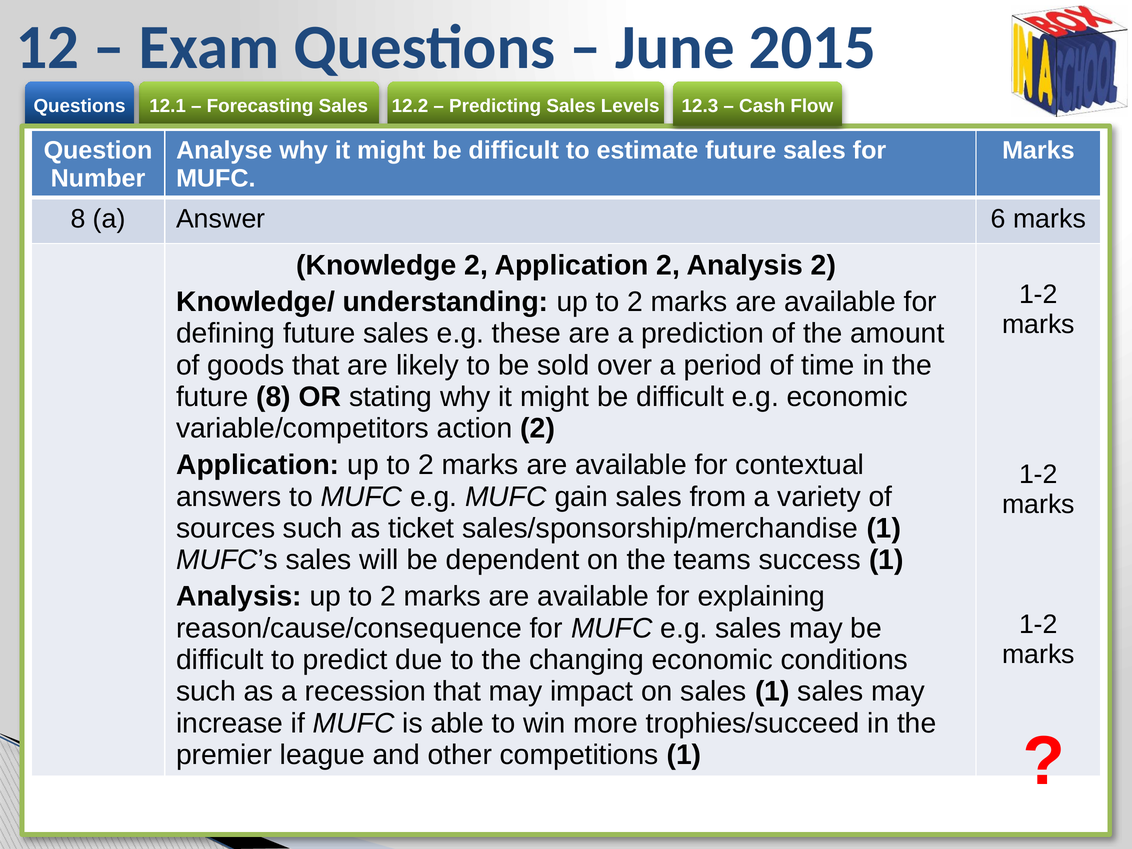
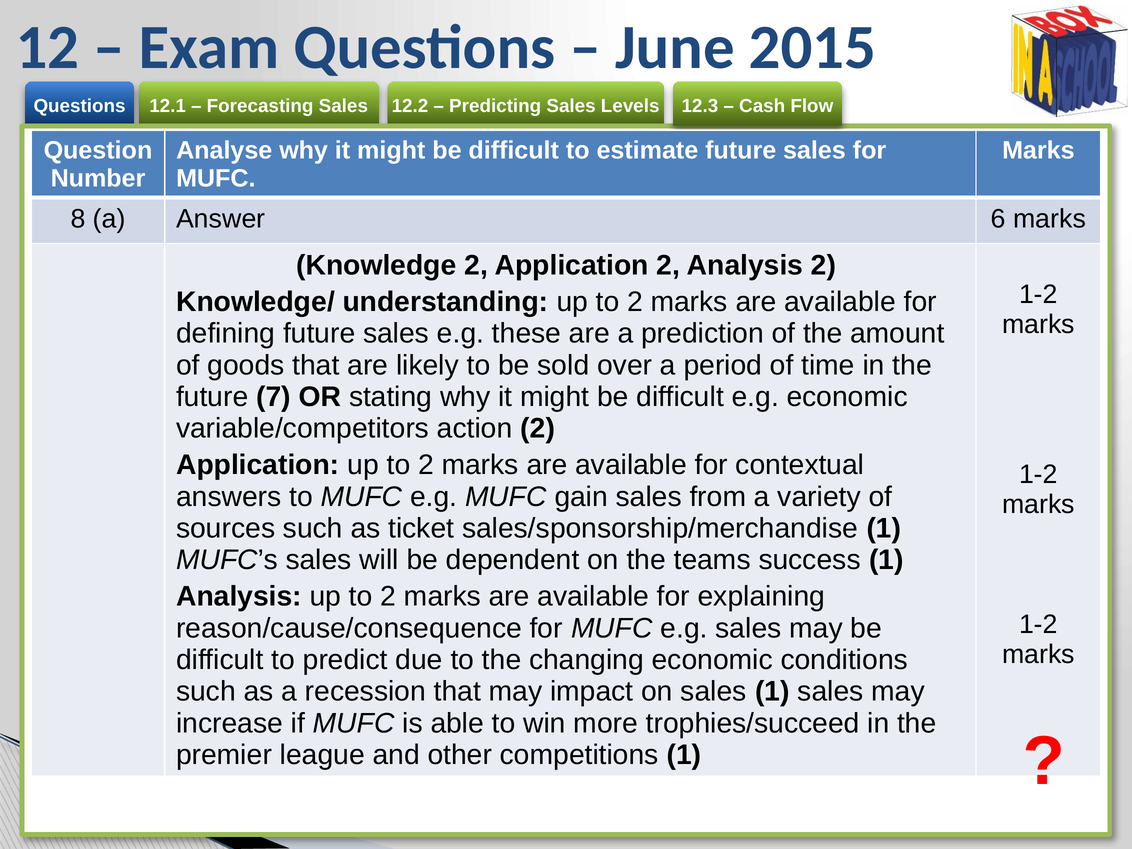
future 8: 8 -> 7 (274, 397)
